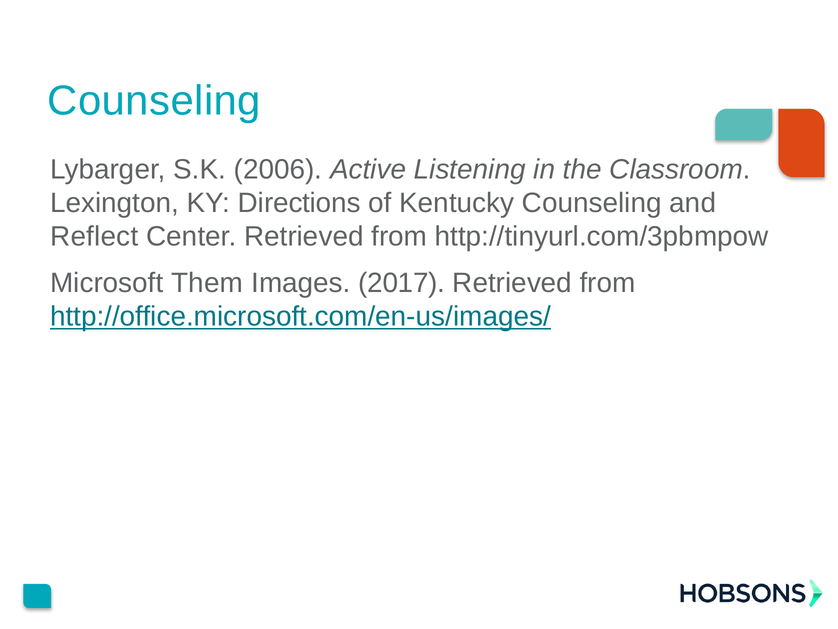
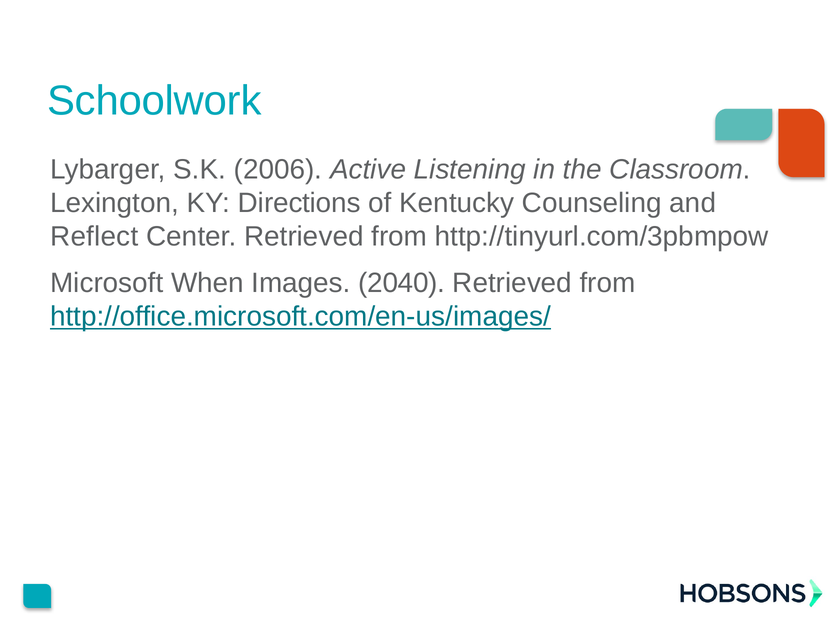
Counseling: Counseling -> Schoolwork (154, 101)
Them: Them -> When (207, 283)
2017: 2017 -> 2040 (402, 283)
